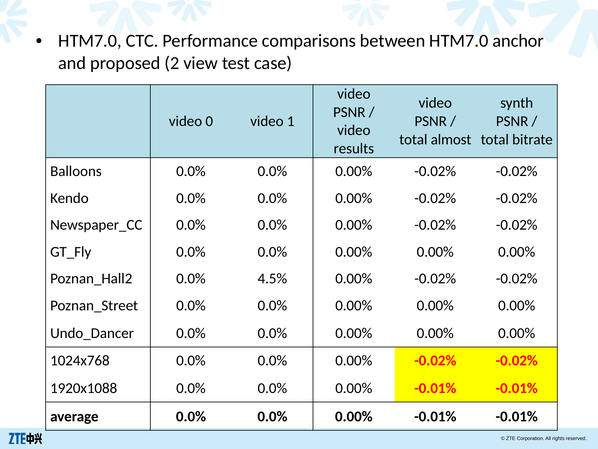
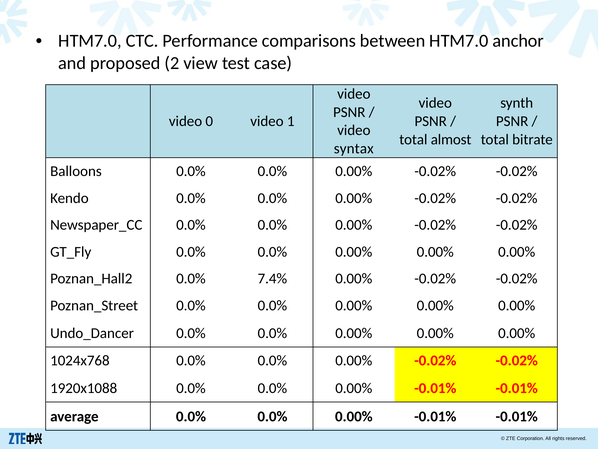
results: results -> syntax (354, 148)
4.5%: 4.5% -> 7.4% (272, 278)
